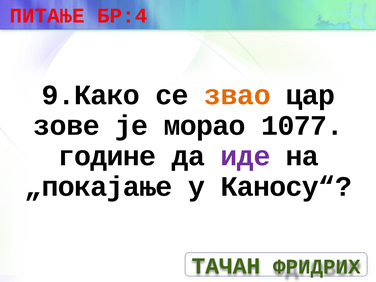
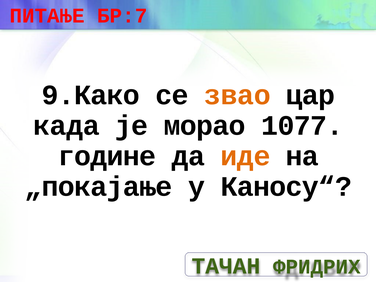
БР:4: БР:4 -> БР:7 (122, 16)
зове: зове -> када (66, 126)
иде colour: purple -> orange (245, 156)
